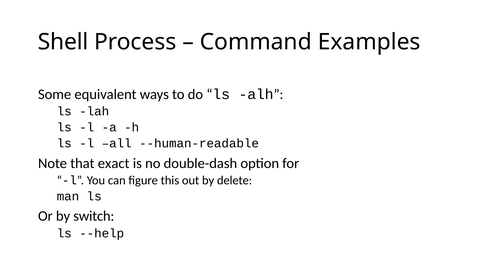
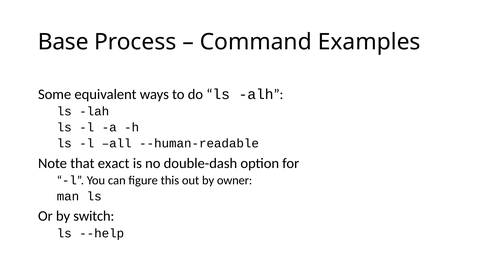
Shell: Shell -> Base (63, 42)
delete: delete -> owner (235, 181)
